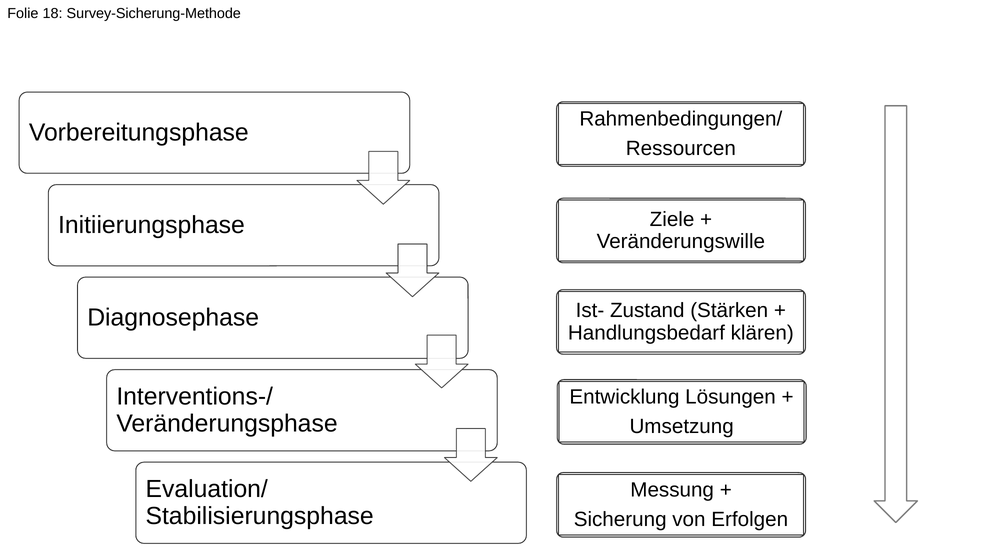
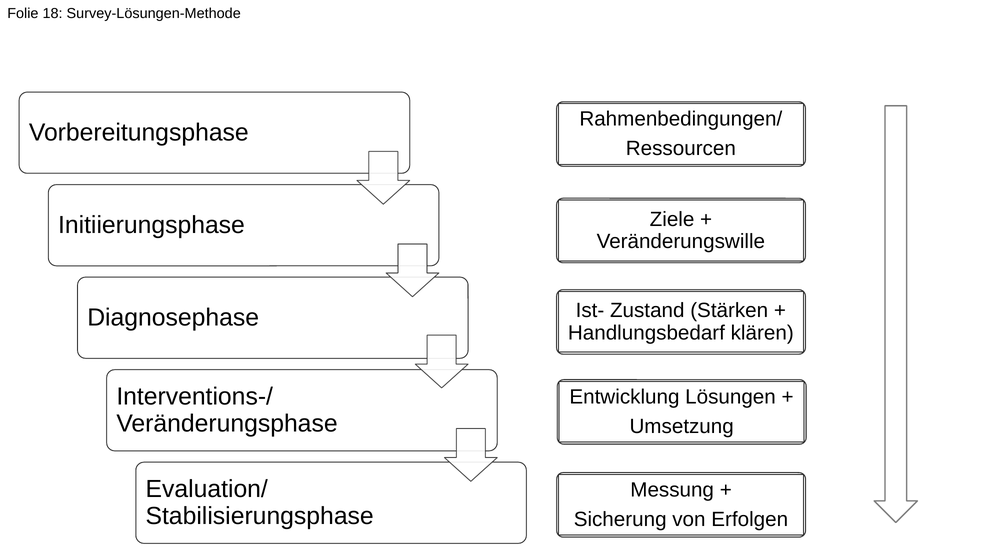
Survey-Sicherung-Methode: Survey-Sicherung-Methode -> Survey-Lösungen-Methode (154, 13)
